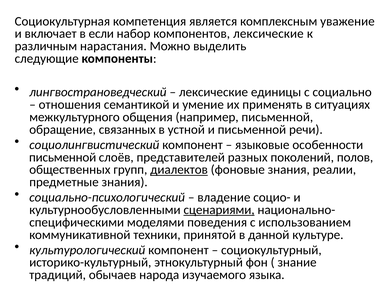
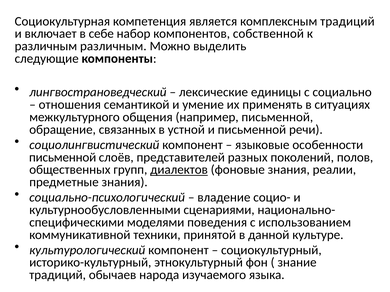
комплексным уважение: уважение -> традиций (347, 21)
если: если -> себе (101, 34)
компонентов лексические: лексические -> собственной (268, 34)
различным нарастания: нарастания -> различным (113, 46)
сценариями underline: present -> none (219, 210)
